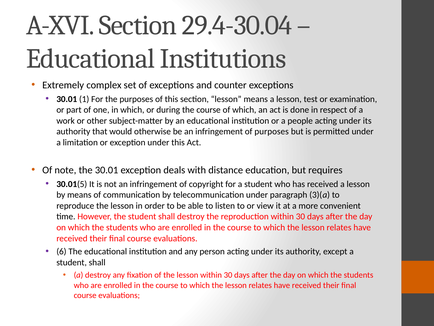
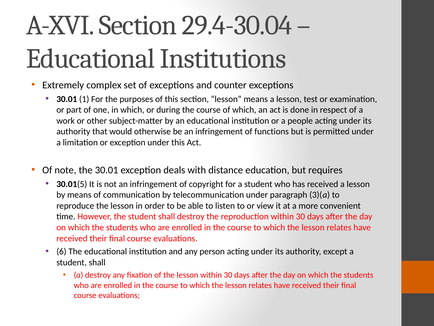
of purposes: purposes -> functions (272, 131)
